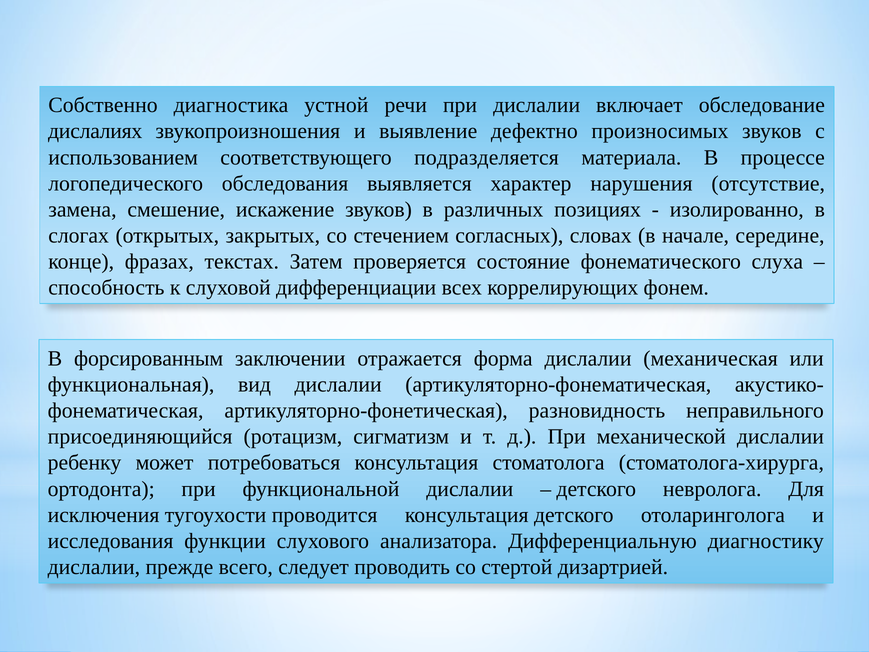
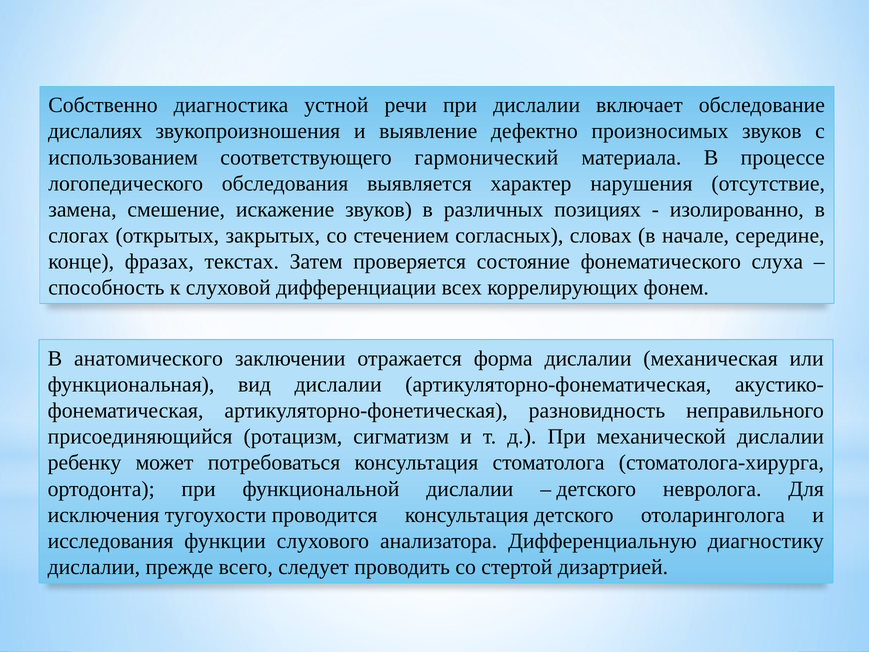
подразделяется: подразделяется -> гармонический (486, 157)
форсированным: форсированным -> анатомического (149, 358)
